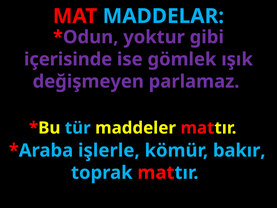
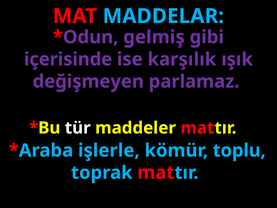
yoktur: yoktur -> gelmiş (154, 37)
gömlek: gömlek -> karşılık (182, 59)
tür colour: light blue -> white (78, 128)
bakır: bakır -> toplu (239, 150)
